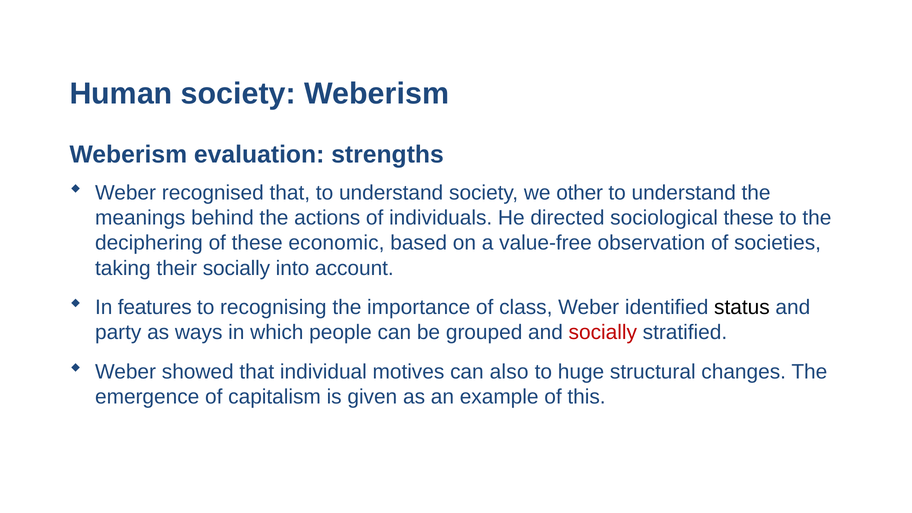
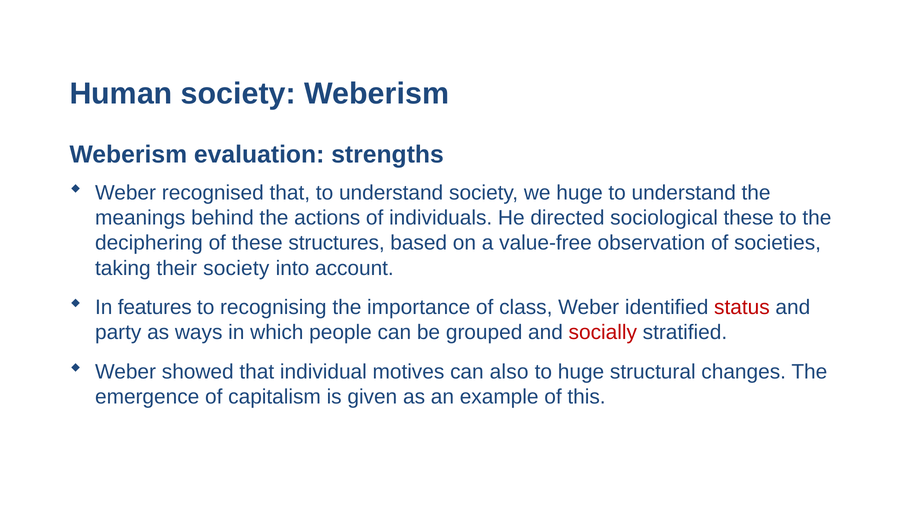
we other: other -> huge (580, 193)
economic: economic -> structures (337, 243)
their socially: socially -> society (236, 268)
status colour: black -> red (742, 307)
